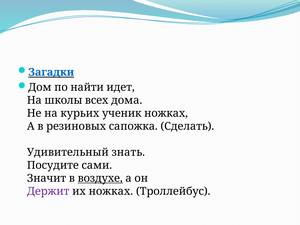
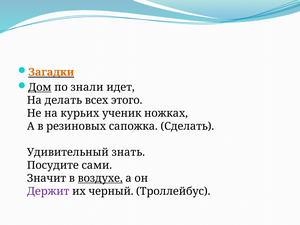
Загадки colour: blue -> orange (51, 72)
Дом underline: none -> present (40, 87)
найти: найти -> знали (87, 87)
школы: школы -> делать (63, 100)
дома: дома -> этого (127, 100)
их ножках: ножках -> черный (111, 191)
